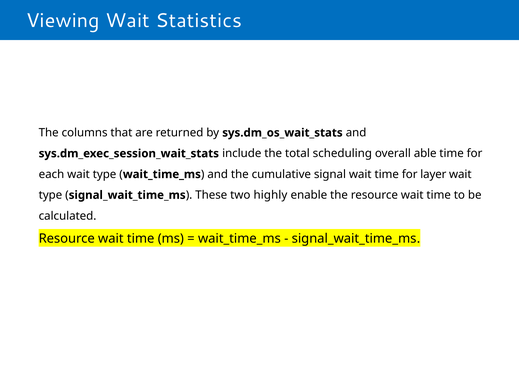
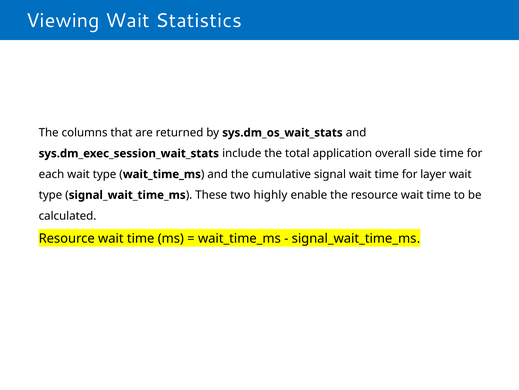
scheduling: scheduling -> application (342, 153)
able: able -> side (425, 153)
